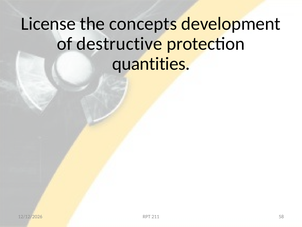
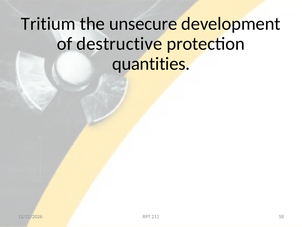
License: License -> Tritium (48, 24)
concepts: concepts -> unsecure (143, 24)
